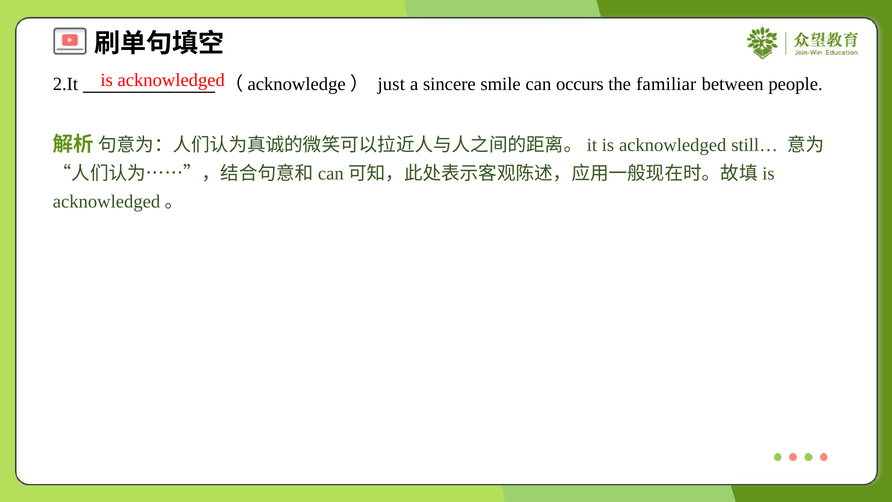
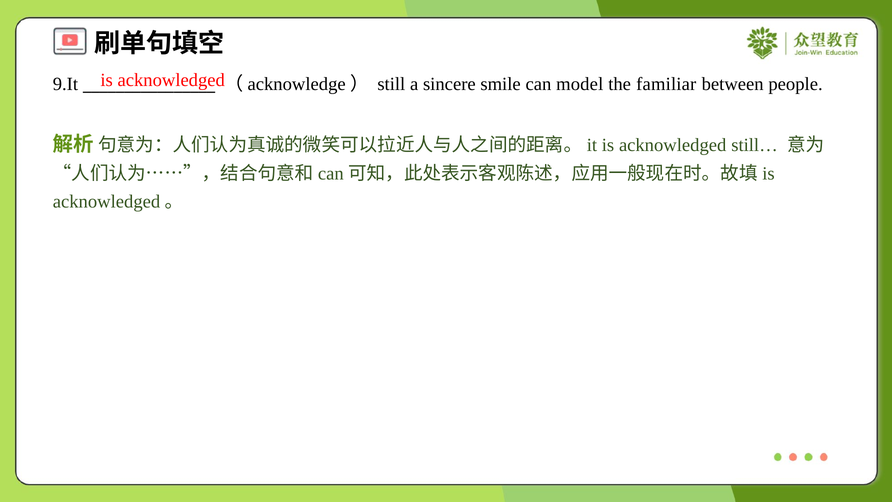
2.It: 2.It -> 9.It (65, 84)
just: just -> still (391, 84)
occurs: occurs -> model (580, 84)
